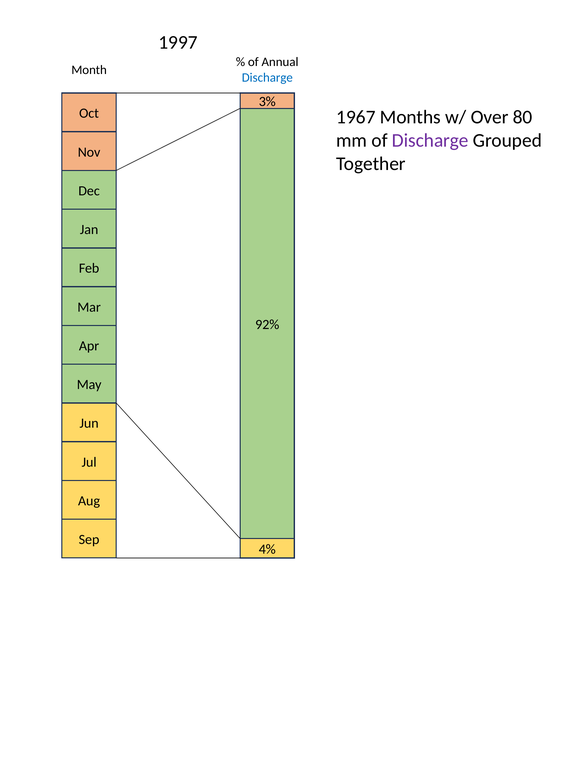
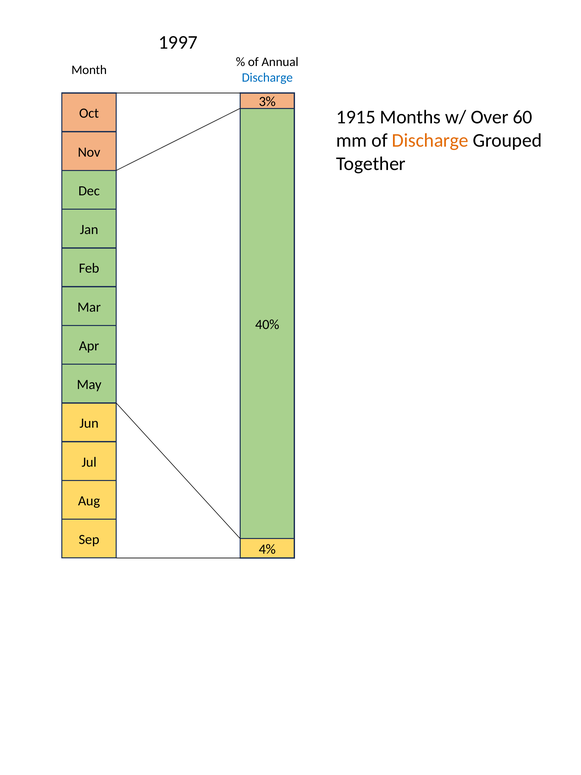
1967: 1967 -> 1915 (356, 117)
80: 80 -> 60 (523, 117)
Discharge colour: purple -> orange (430, 140)
92%: 92% -> 40% (267, 324)
